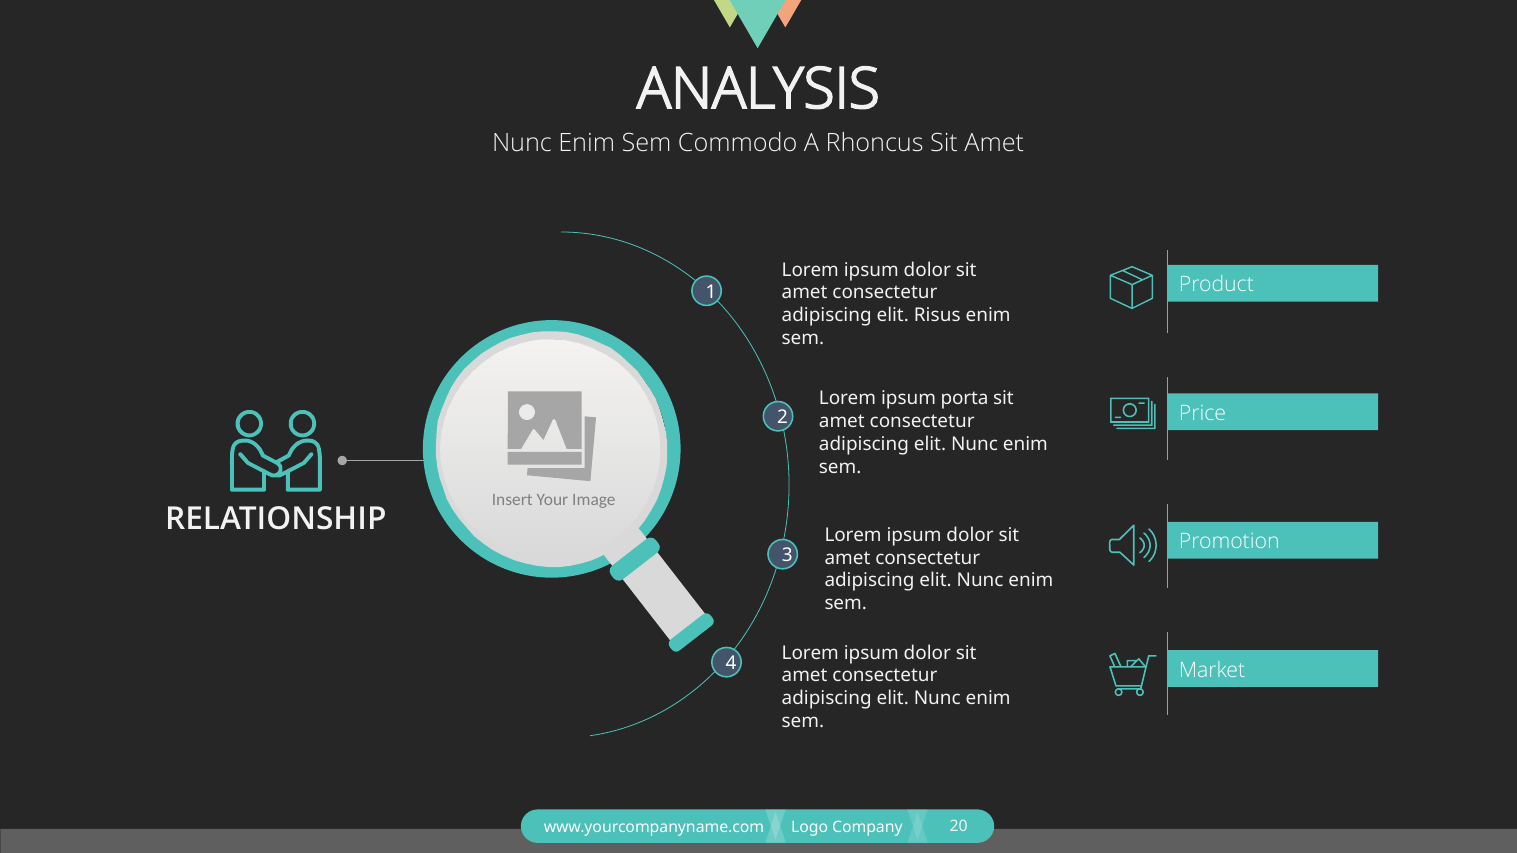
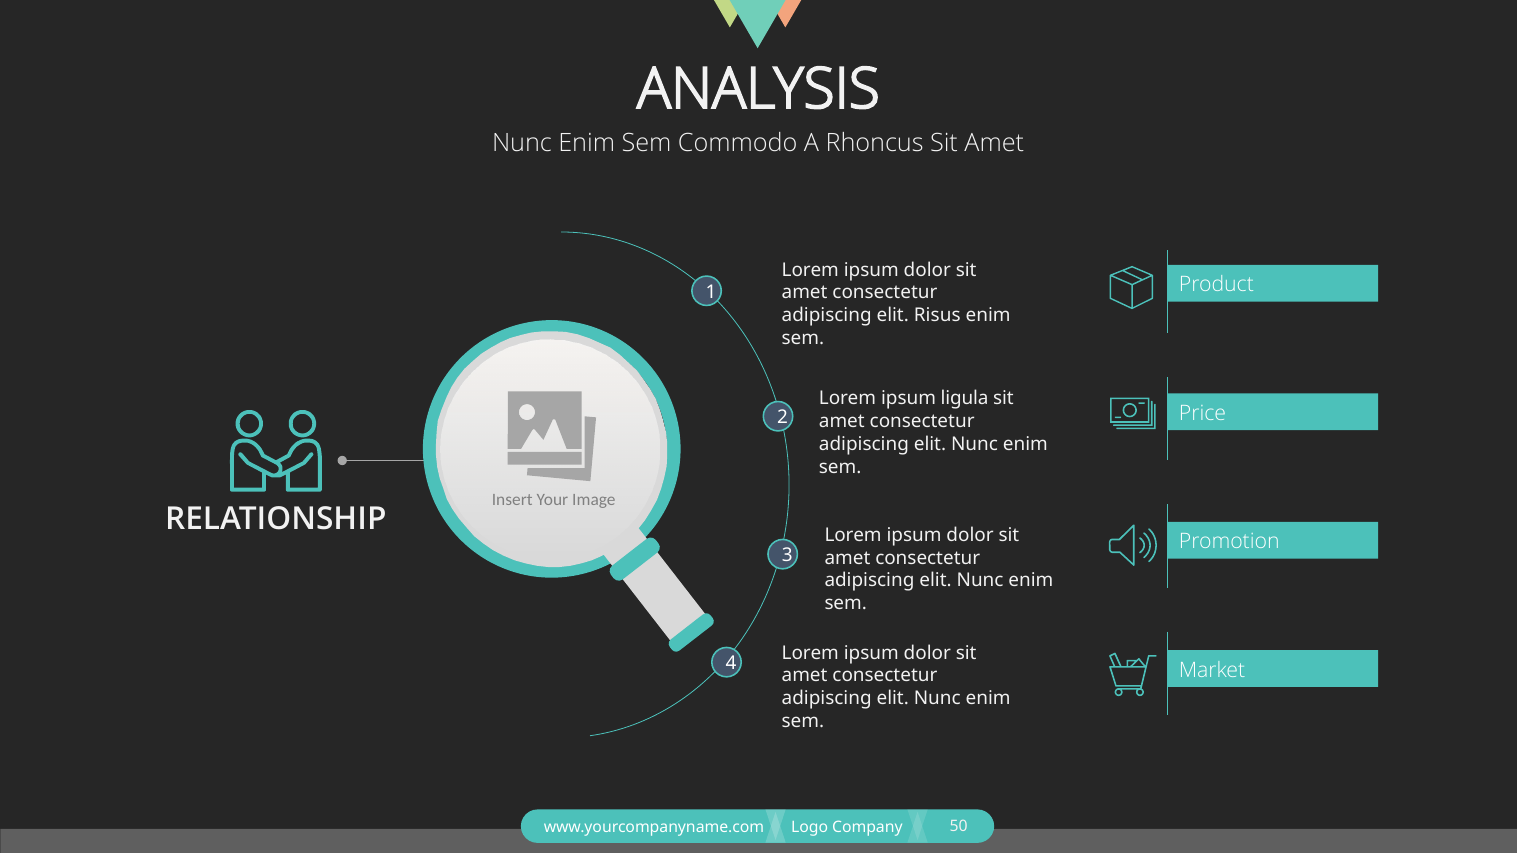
porta: porta -> ligula (965, 399)
20: 20 -> 50 (959, 826)
